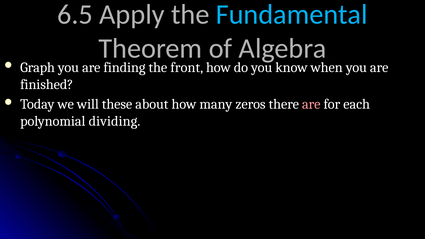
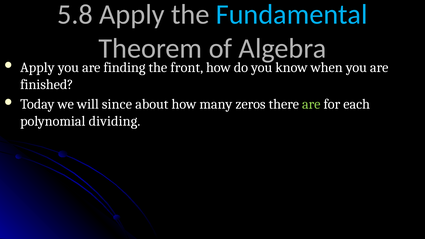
6.5: 6.5 -> 5.8 (75, 15)
Graph: Graph -> Apply (37, 67)
these: these -> since (117, 104)
are colour: pink -> light green (311, 104)
